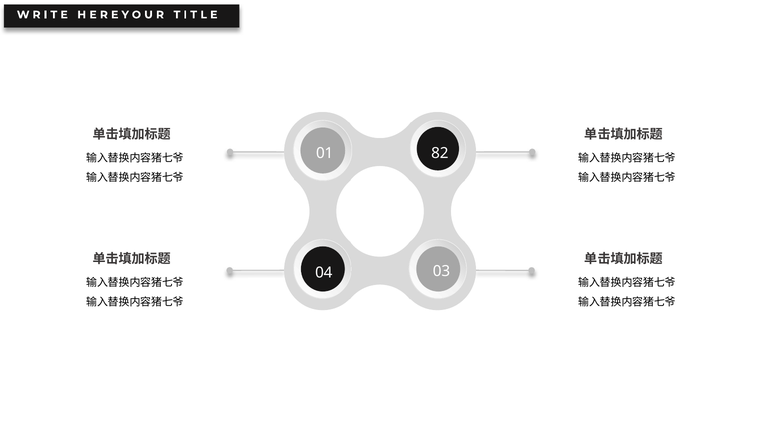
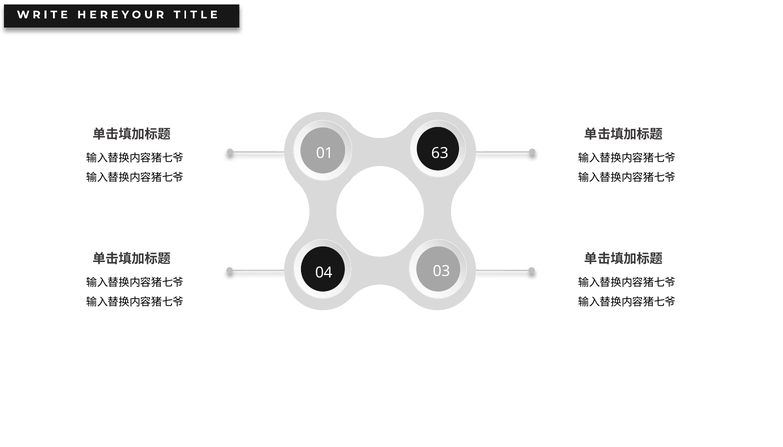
82: 82 -> 63 (440, 153)
